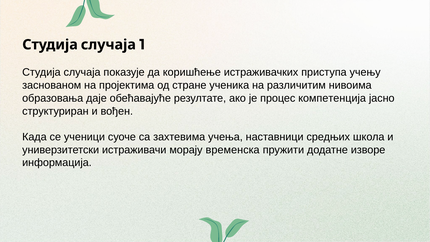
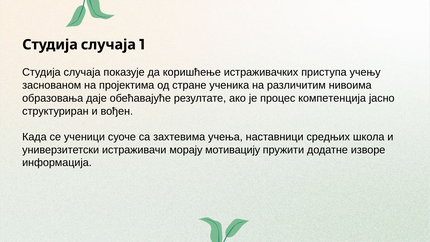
временска: временска -> мотивацију (233, 150)
